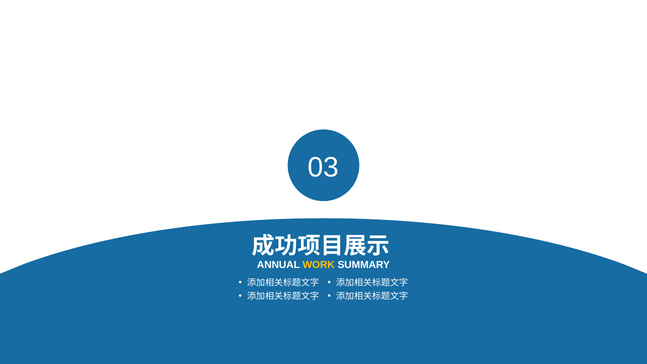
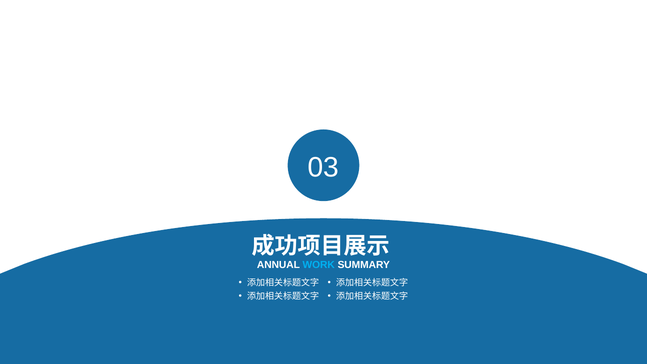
WORK colour: yellow -> light blue (319, 265)
